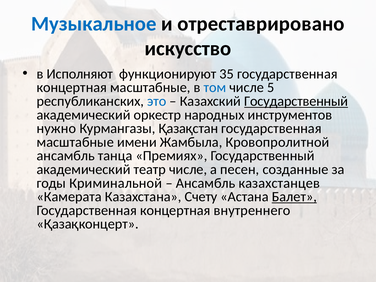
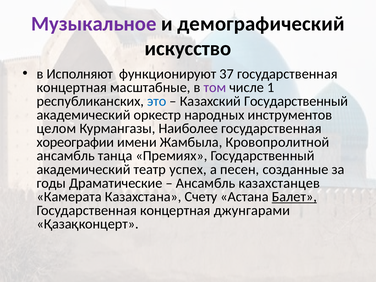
Музыкальное colour: blue -> purple (94, 24)
отреставрировано: отреставрировано -> демографический (261, 24)
35: 35 -> 37 (227, 74)
том colour: blue -> purple (215, 88)
5: 5 -> 1 (271, 88)
Государственный underline: present -> none (296, 101)
нужно: нужно -> целом (56, 128)
Қазақстан: Қазақстан -> Наиболее (188, 128)
масштабные: масштабные -> хореографии (75, 142)
театр числе: числе -> успех (188, 169)
Криминальной: Криминальной -> Драматические (116, 183)
внутреннего: внутреннего -> джунгарами (252, 210)
